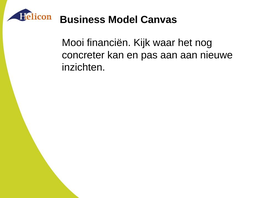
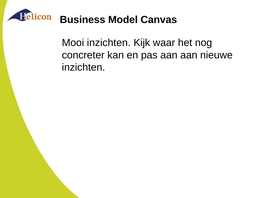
Mooi financiën: financiën -> inzichten (109, 43)
